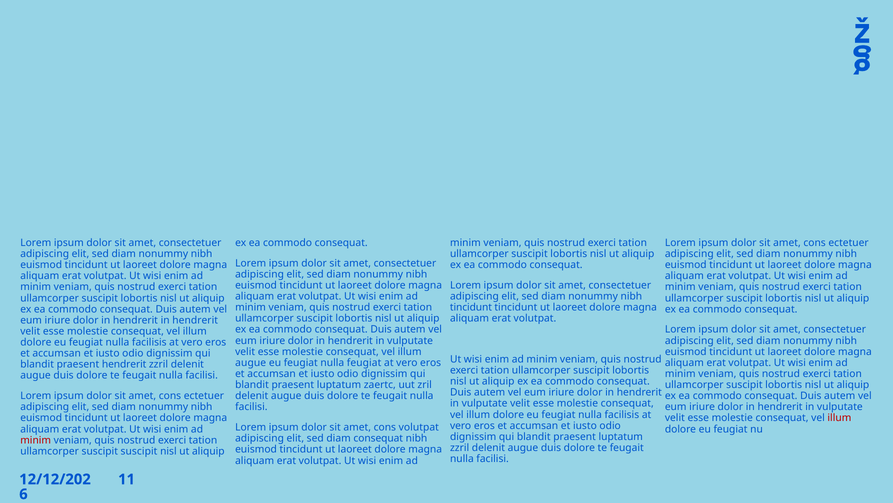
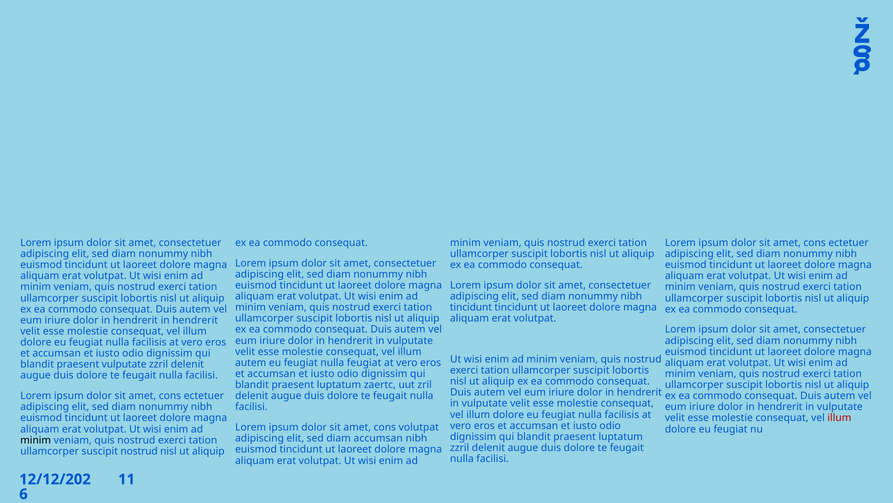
augue: augue -> autem (251, 362)
praesent hendrerit: hendrerit -> vulputate (124, 364)
diam consequat: consequat -> accumsan (378, 438)
minim colour: red -> black (36, 440)
suscipit suscipit: suscipit -> nostrud (139, 451)
